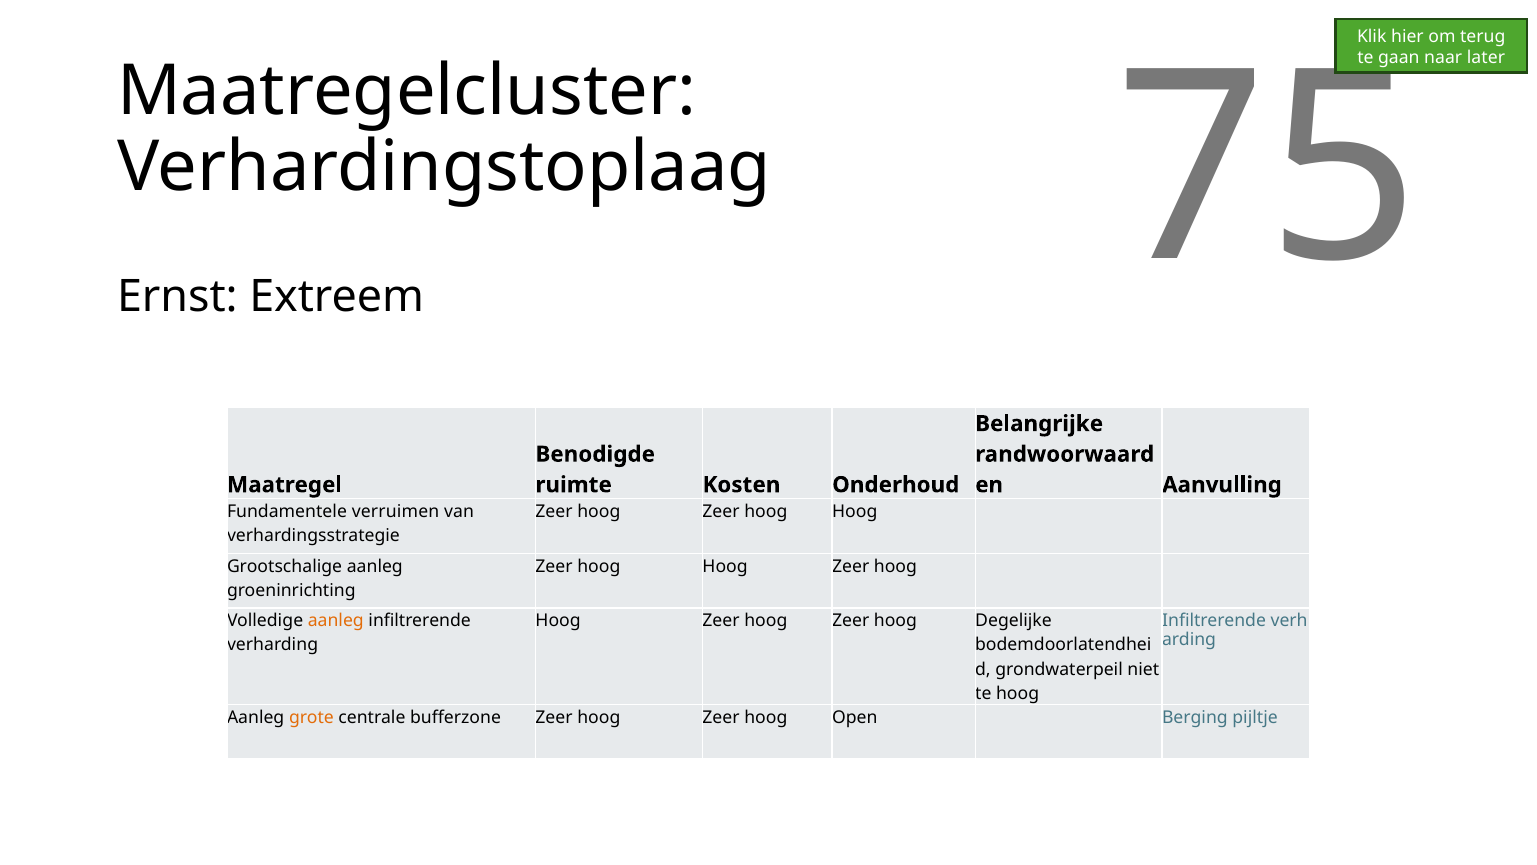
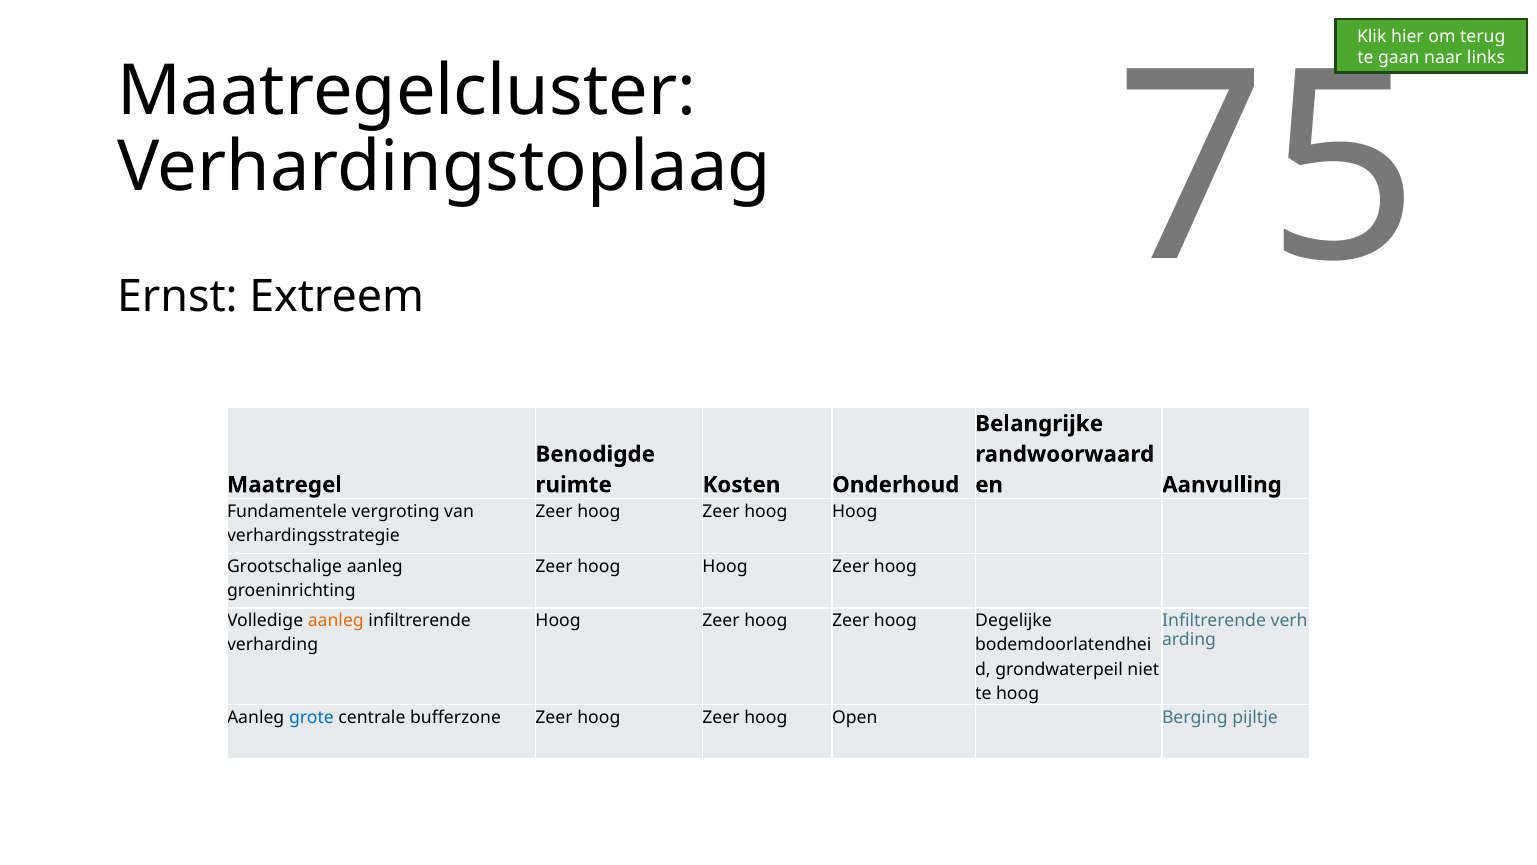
later: later -> links (1486, 57)
verruimen: verruimen -> vergroting (396, 512)
grote colour: orange -> blue (311, 717)
